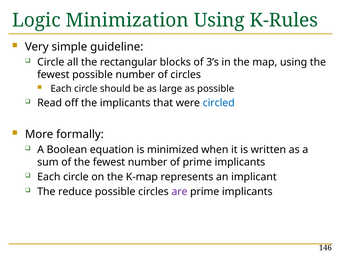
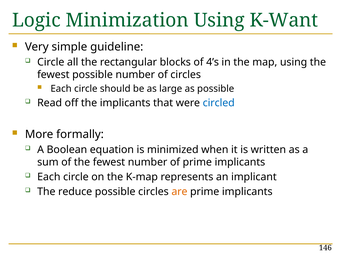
K-Rules: K-Rules -> K-Want (284, 20)
3’s: 3’s -> 4’s (213, 62)
are colour: purple -> orange (179, 192)
